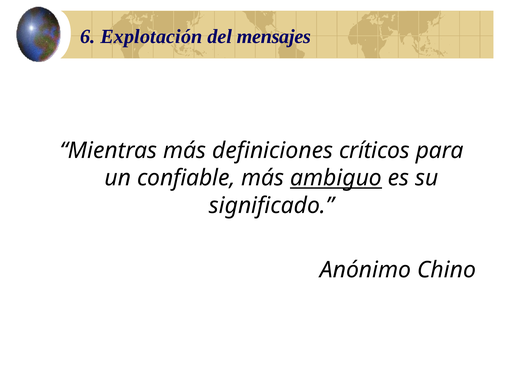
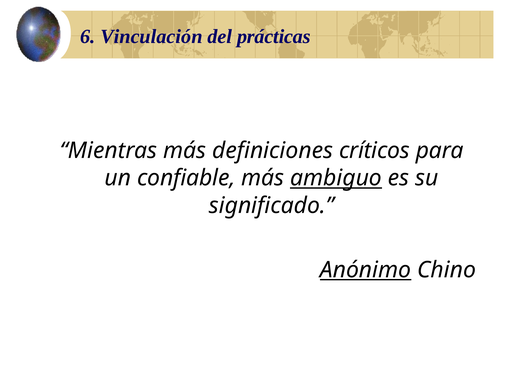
Explotación: Explotación -> Vinculación (151, 36)
mensajes: mensajes -> prácticas (274, 36)
Anónimo underline: none -> present (366, 270)
